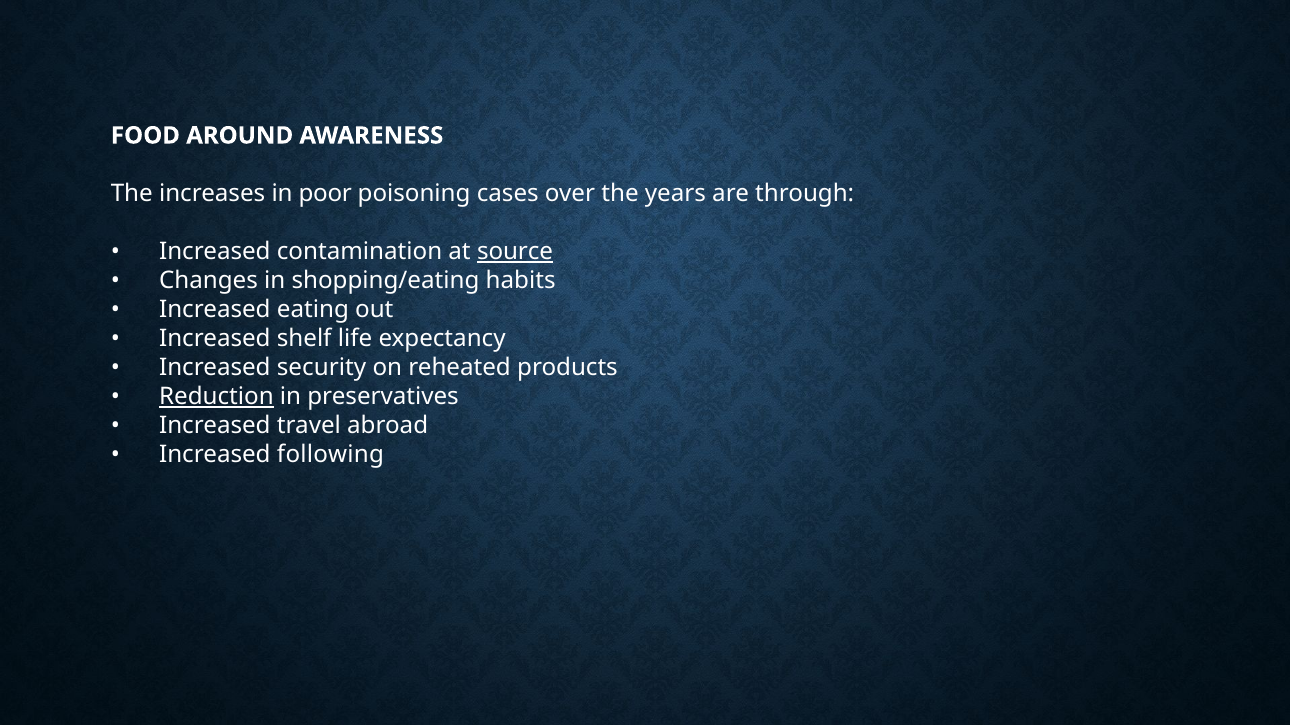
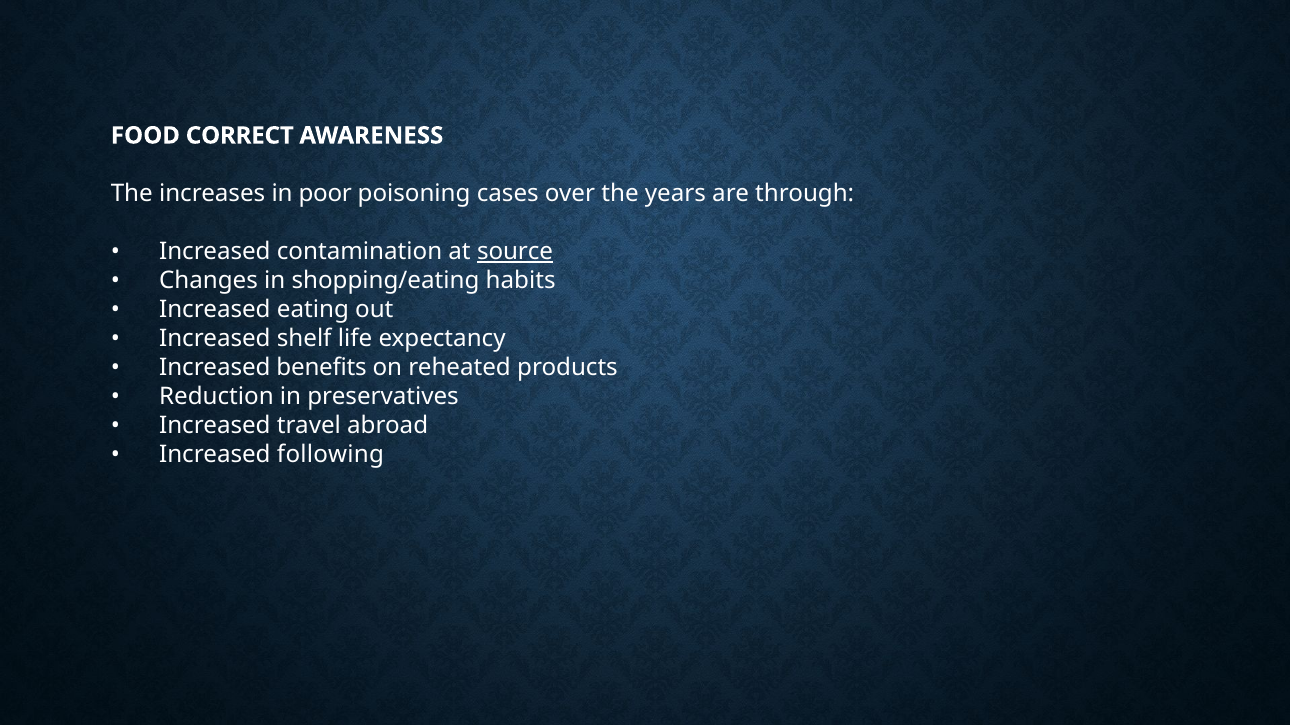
AROUND: AROUND -> CORRECT (240, 136)
security: security -> benefits (322, 368)
Reduction underline: present -> none (216, 397)
